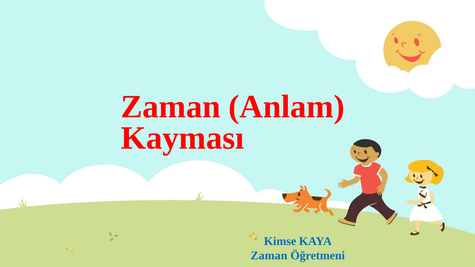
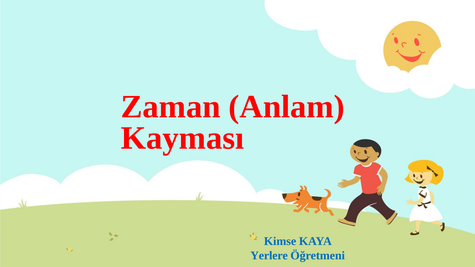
Zaman: Zaman -> Yerlere (269, 256)
